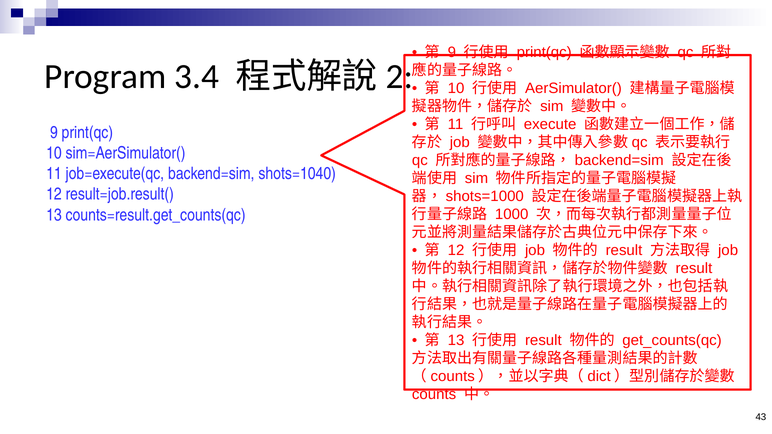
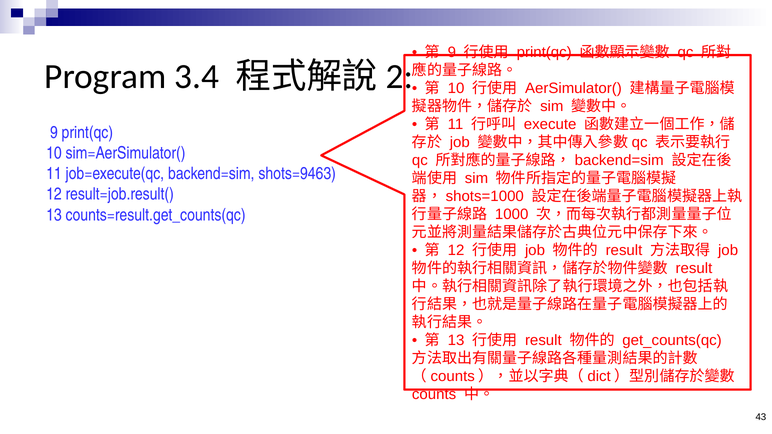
shots=1040: shots=1040 -> shots=9463 (297, 174)
